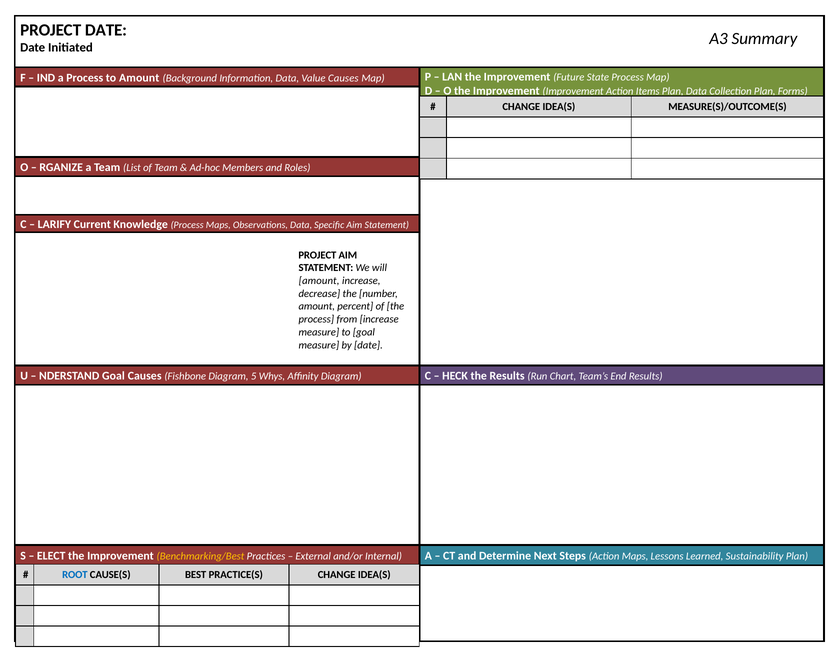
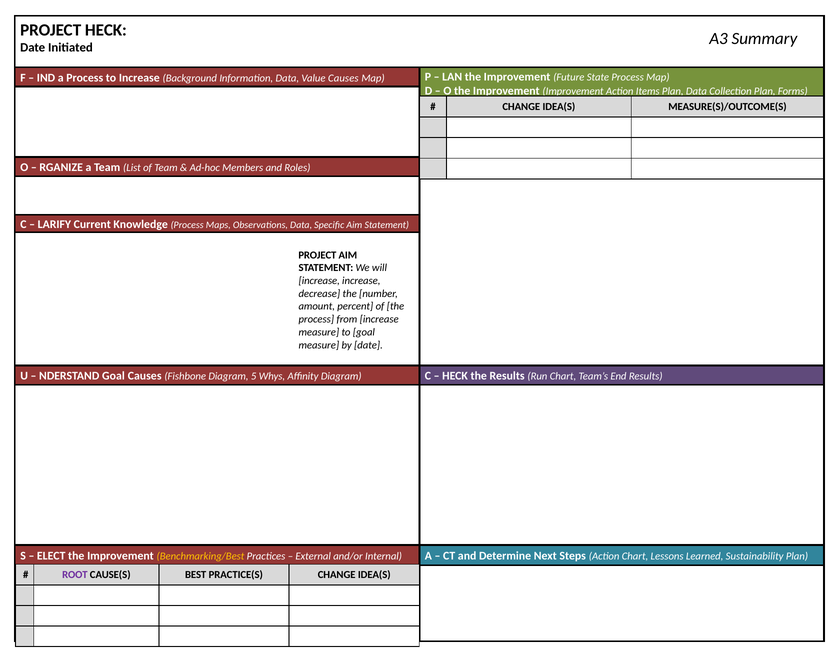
PROJECT DATE: DATE -> HECK (106, 30)
to Amount: Amount -> Increase (139, 78)
amount: amount -> increase (319, 281)
Action Maps: Maps -> Chart (635, 557)
ROOT colour: blue -> purple (75, 575)
